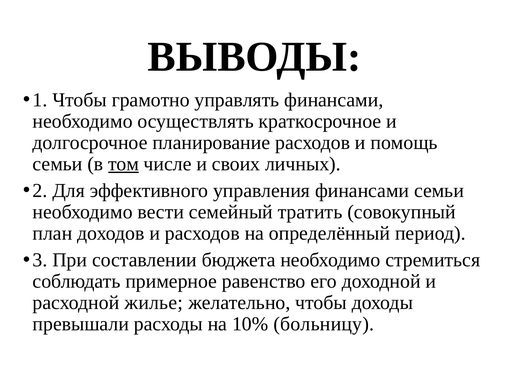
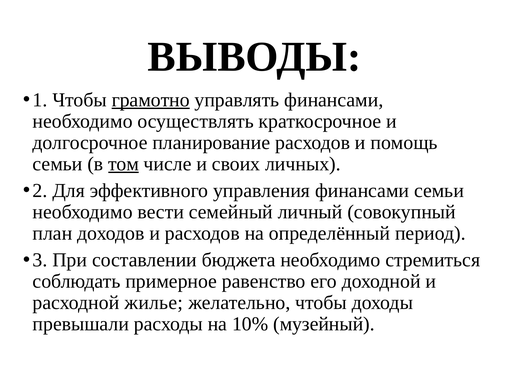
грамотно underline: none -> present (151, 100)
тратить: тратить -> личный (310, 212)
больницу: больницу -> музейный (324, 324)
